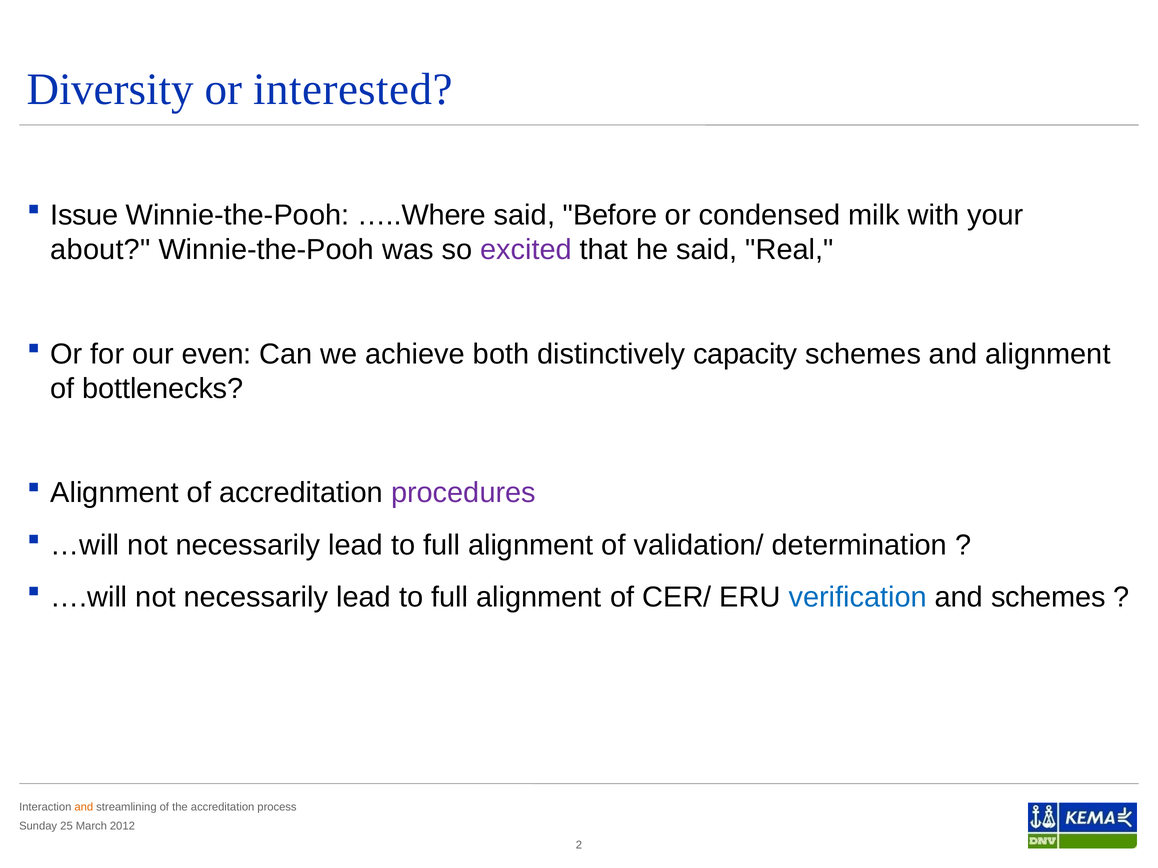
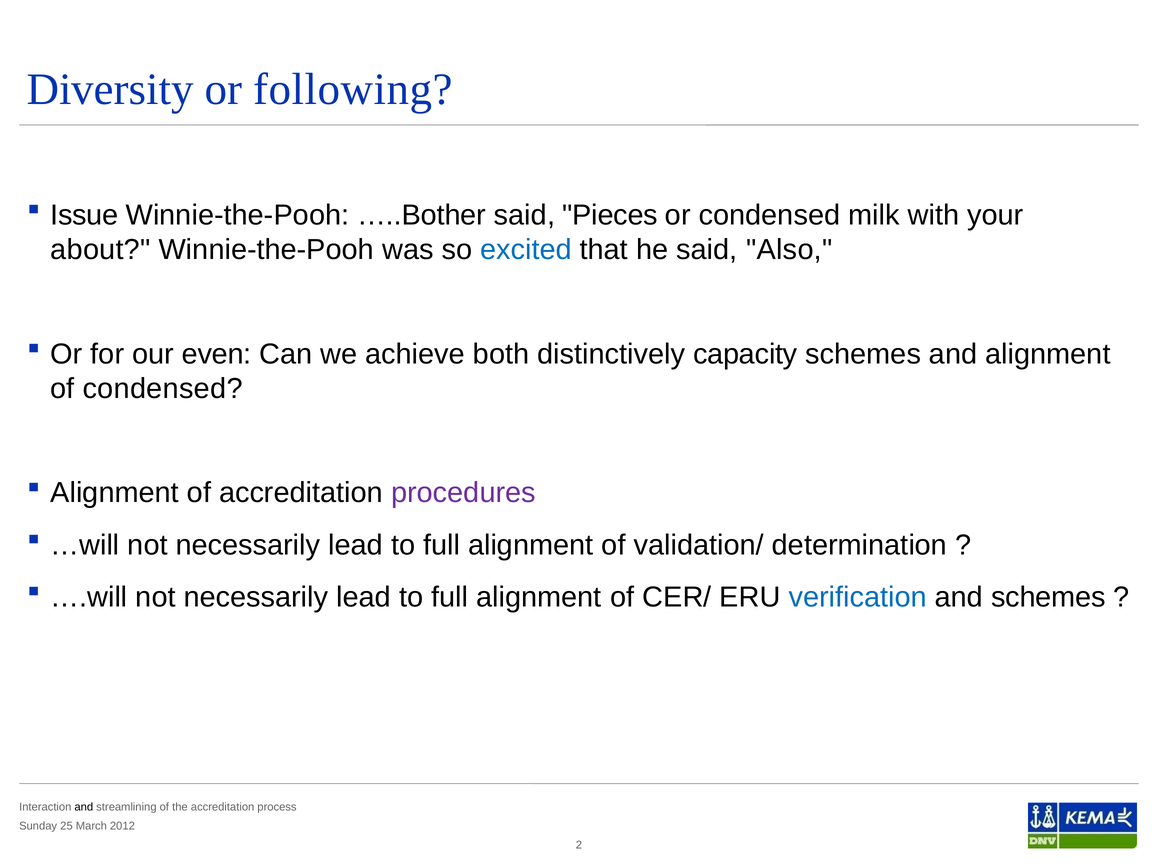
interested: interested -> following (353, 89)
…..Where: …..Where -> …..Bother (422, 215)
Before: Before -> Pieces (610, 215)
excited colour: purple -> blue (526, 250)
Real: Real -> Also (789, 250)
of bottlenecks: bottlenecks -> condensed (163, 389)
and colour: orange -> black (84, 808)
